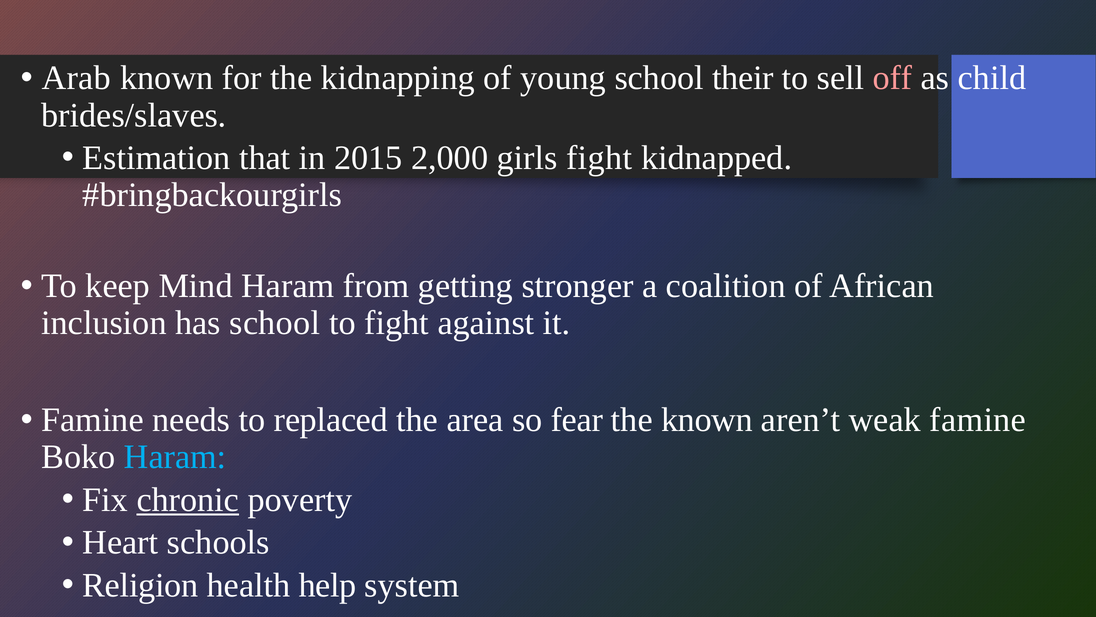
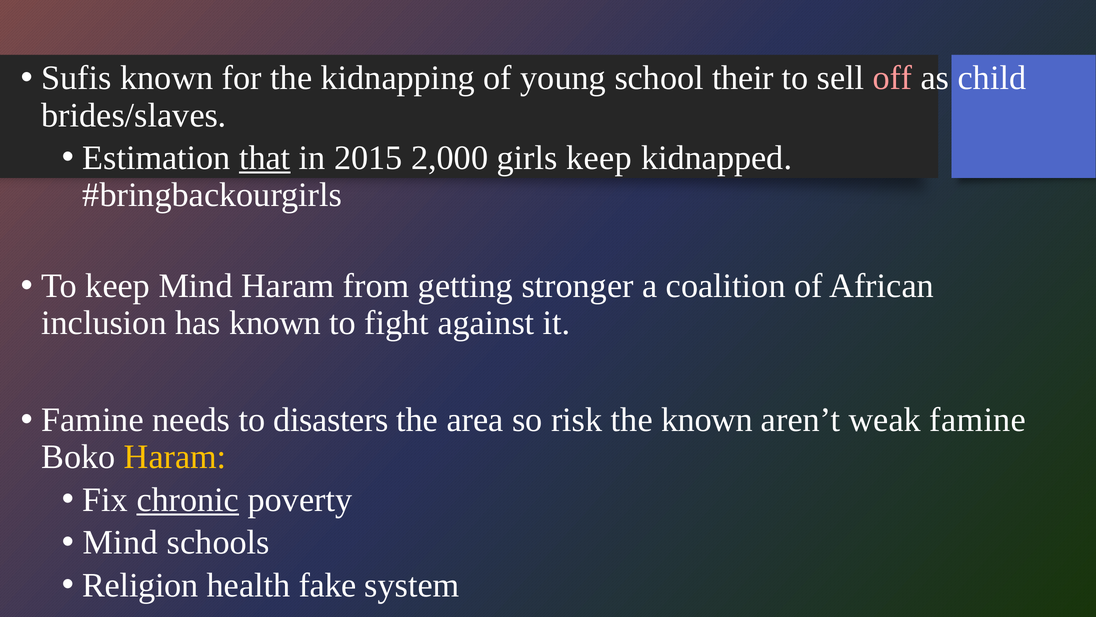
Arab: Arab -> Sufis (76, 78)
that underline: none -> present (265, 158)
girls fight: fight -> keep (599, 158)
has school: school -> known (275, 323)
replaced: replaced -> disasters (331, 420)
fear: fear -> risk (577, 420)
Haram colour: light blue -> yellow (175, 457)
Heart: Heart -> Mind (120, 542)
help: help -> fake (328, 585)
